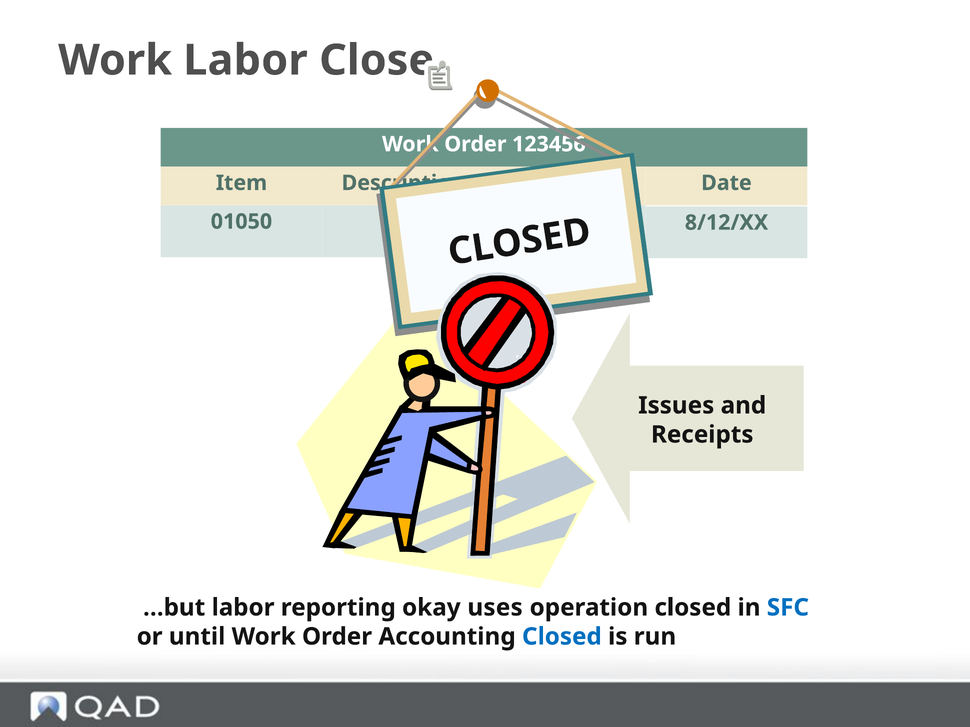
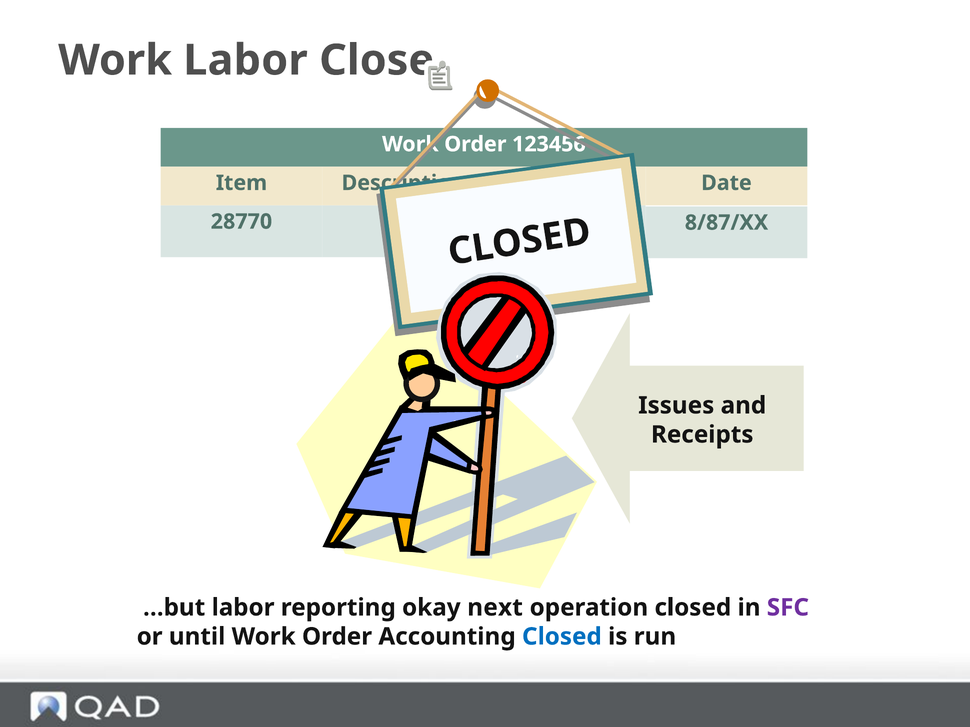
01050: 01050 -> 28770 (241, 222)
8/12/XX: 8/12/XX -> 8/87/XX (726, 223)
uses: uses -> next (495, 608)
SFC colour: blue -> purple (788, 608)
